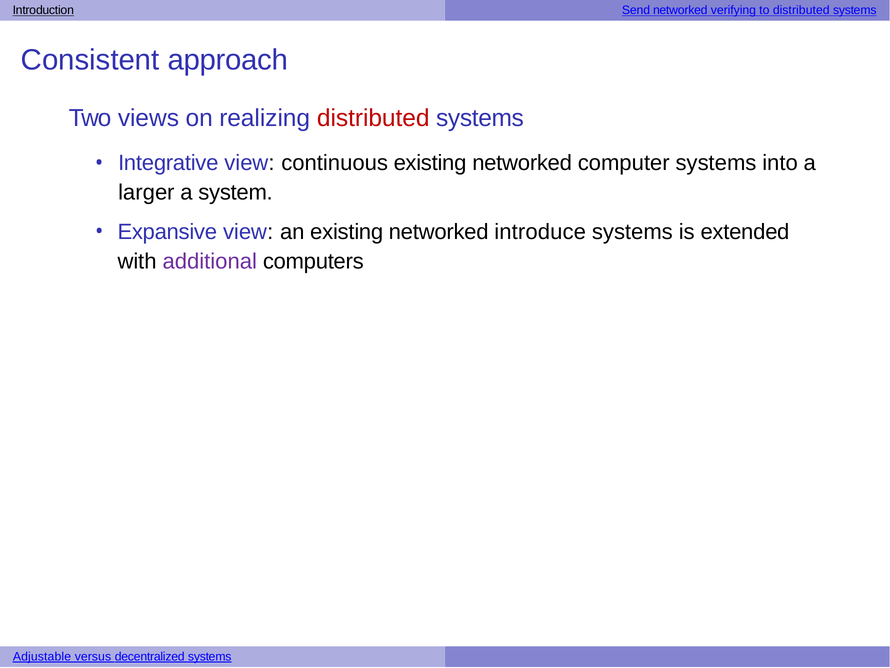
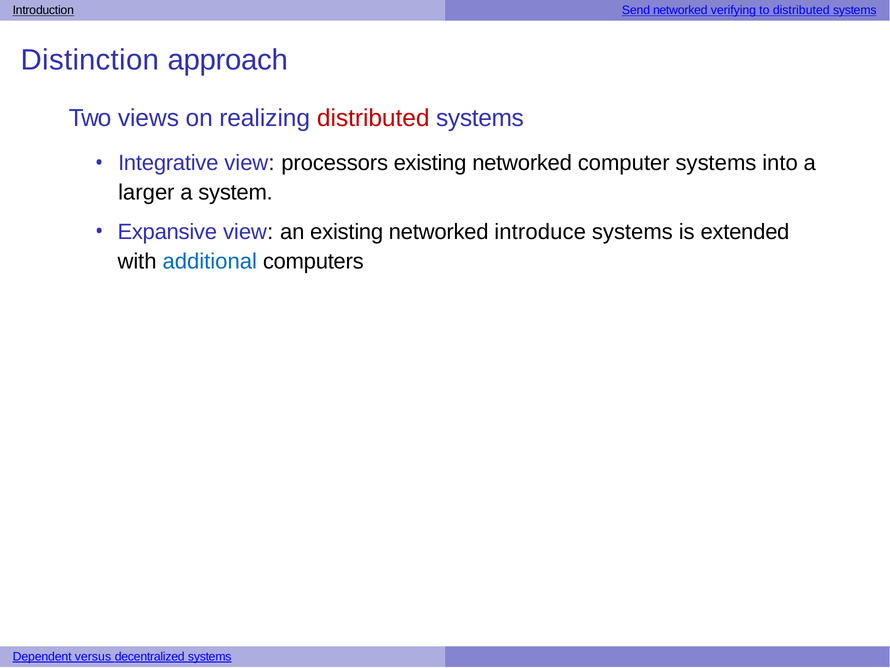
Consistent: Consistent -> Distinction (90, 60)
continuous: continuous -> processors (335, 163)
additional colour: purple -> blue (210, 261)
Adjustable: Adjustable -> Dependent (42, 657)
